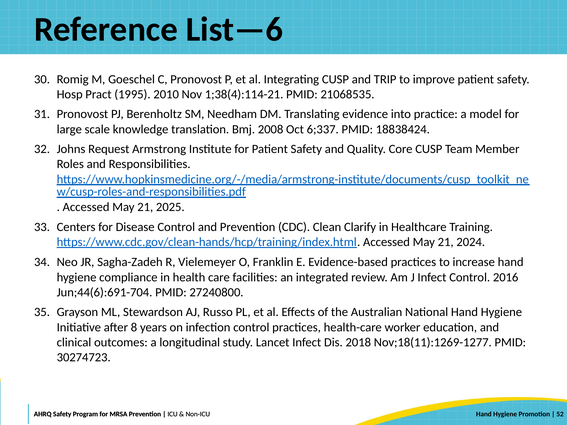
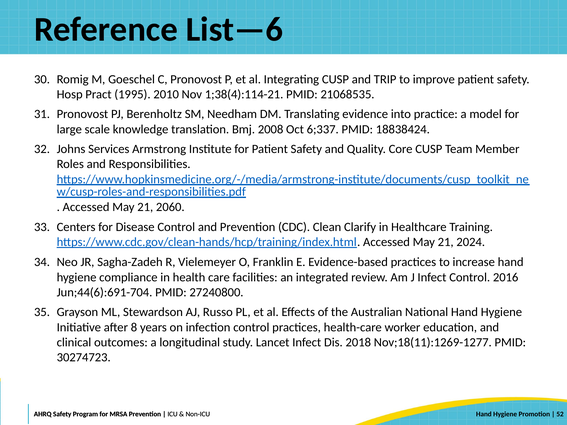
Request: Request -> Services (109, 149)
2025: 2025 -> 2060 (170, 207)
